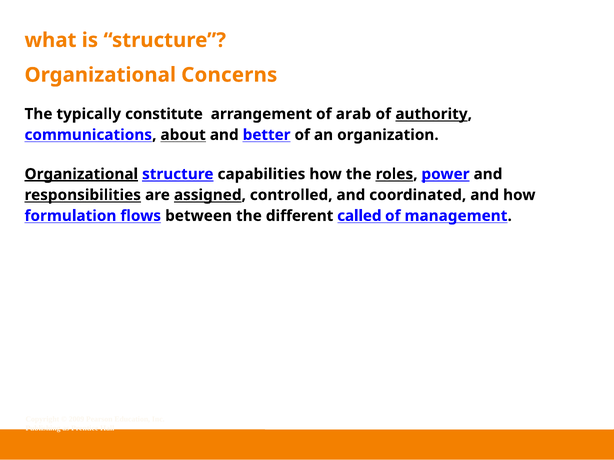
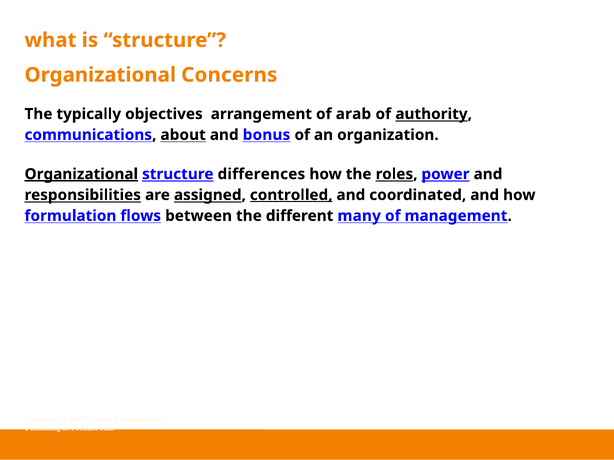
constitute: constitute -> objectives (164, 114)
better: better -> bonus (266, 135)
capabilities: capabilities -> differences (261, 174)
controlled underline: none -> present (291, 195)
called: called -> many (359, 216)
